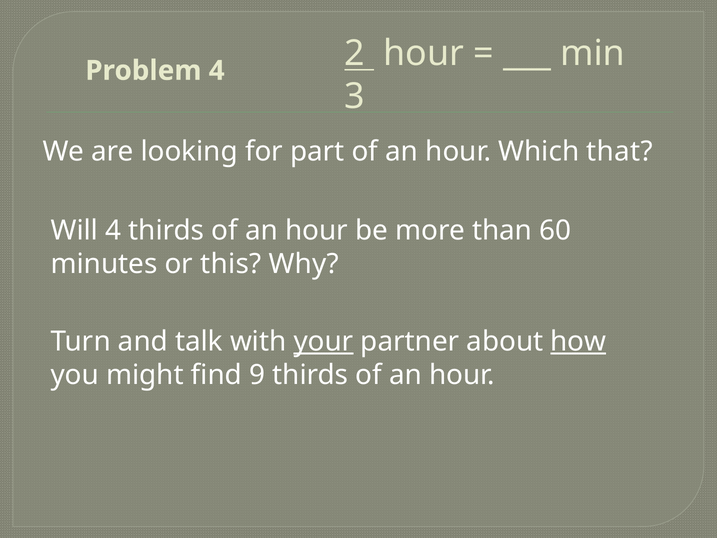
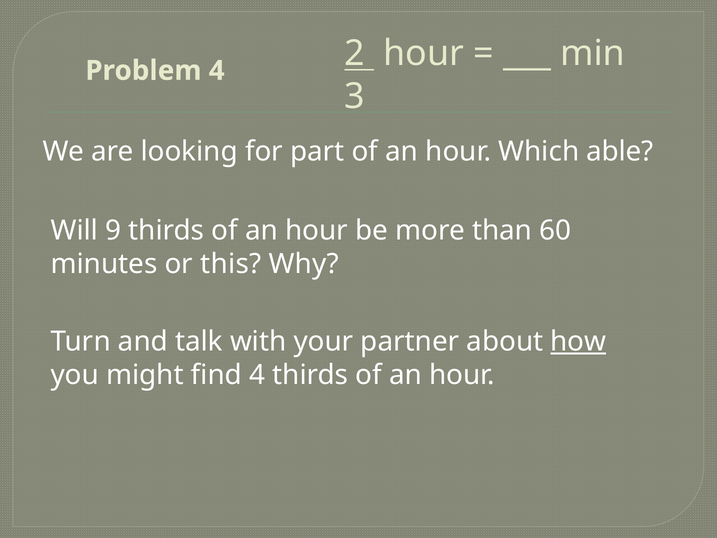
that: that -> able (620, 151)
Will 4: 4 -> 9 (113, 230)
your underline: present -> none (323, 341)
find 9: 9 -> 4 (257, 375)
